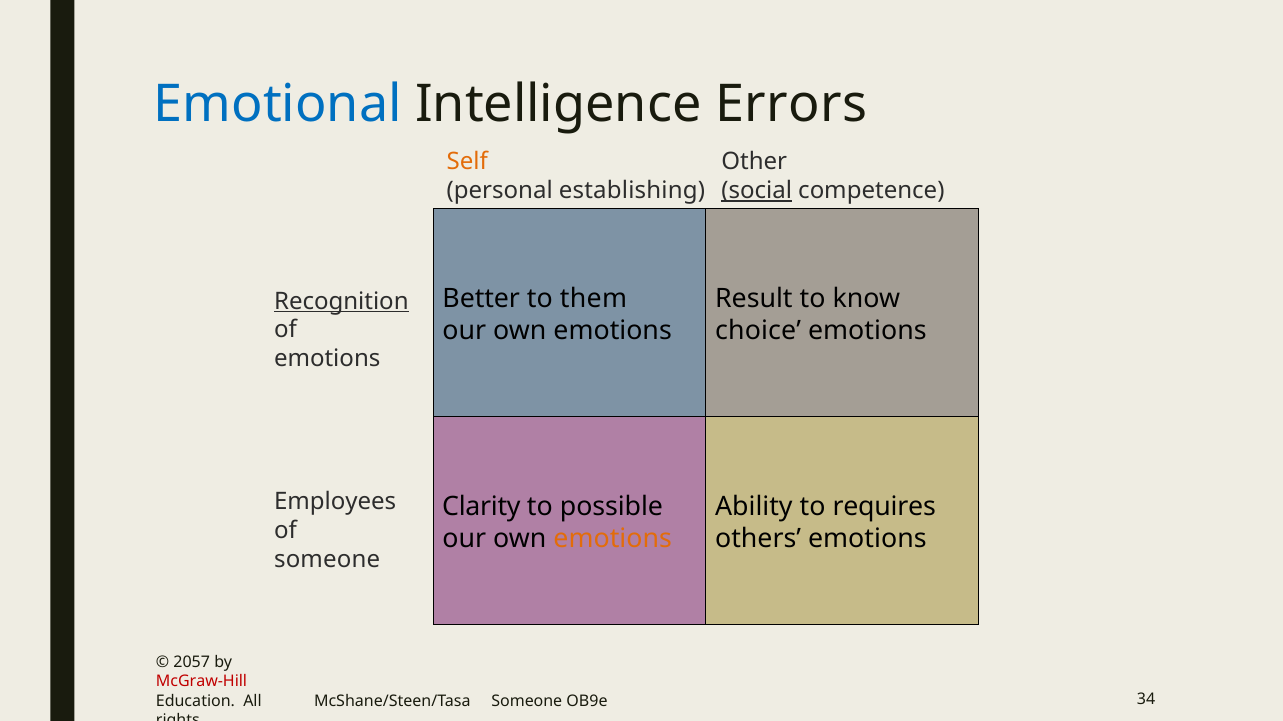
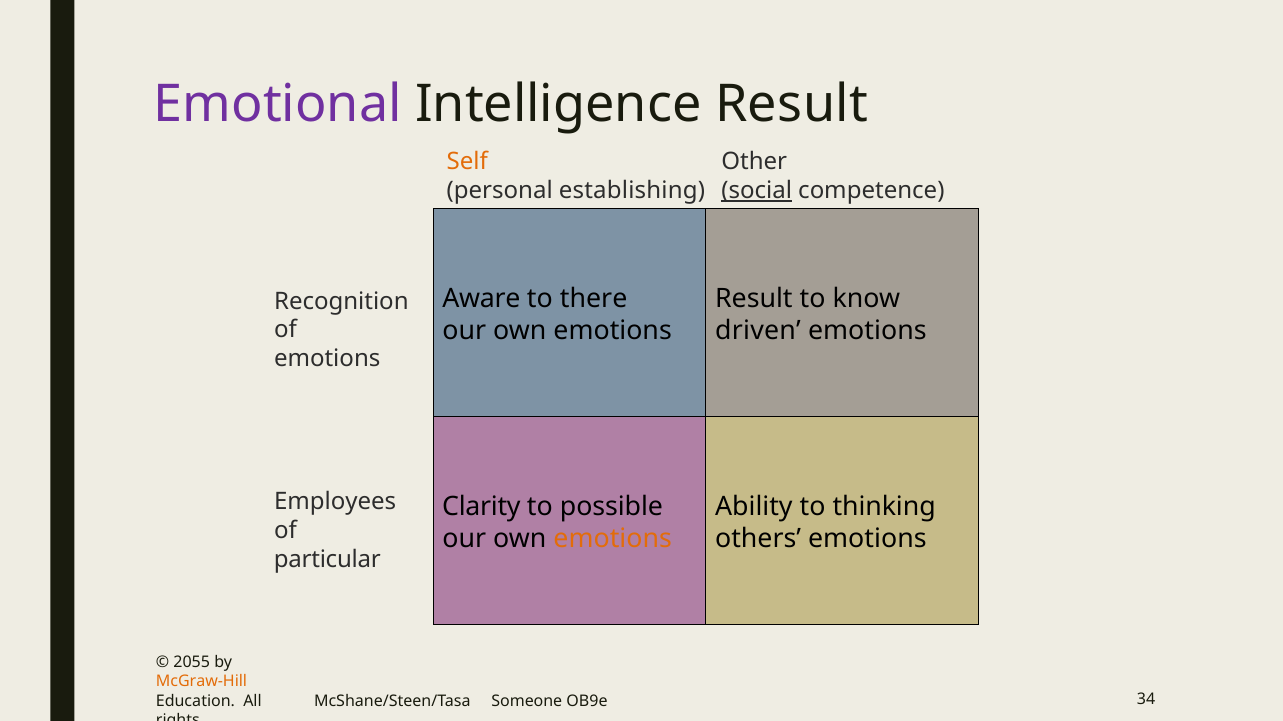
Emotional colour: blue -> purple (278, 104)
Intelligence Errors: Errors -> Result (792, 104)
Better: Better -> Aware (481, 299)
them: them -> there (594, 299)
Recognition underline: present -> none (341, 301)
choice: choice -> driven (758, 331)
requires: requires -> thinking (884, 507)
someone: someone -> particular (327, 560)
2057: 2057 -> 2055 (192, 663)
McGraw-Hill colour: red -> orange (202, 682)
